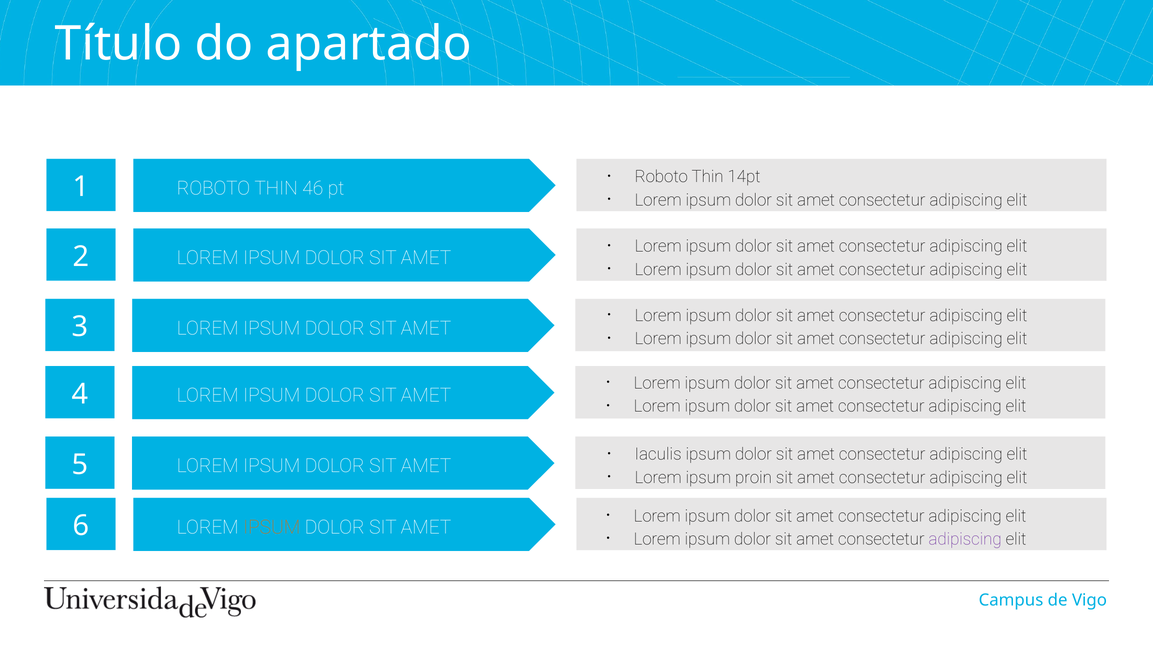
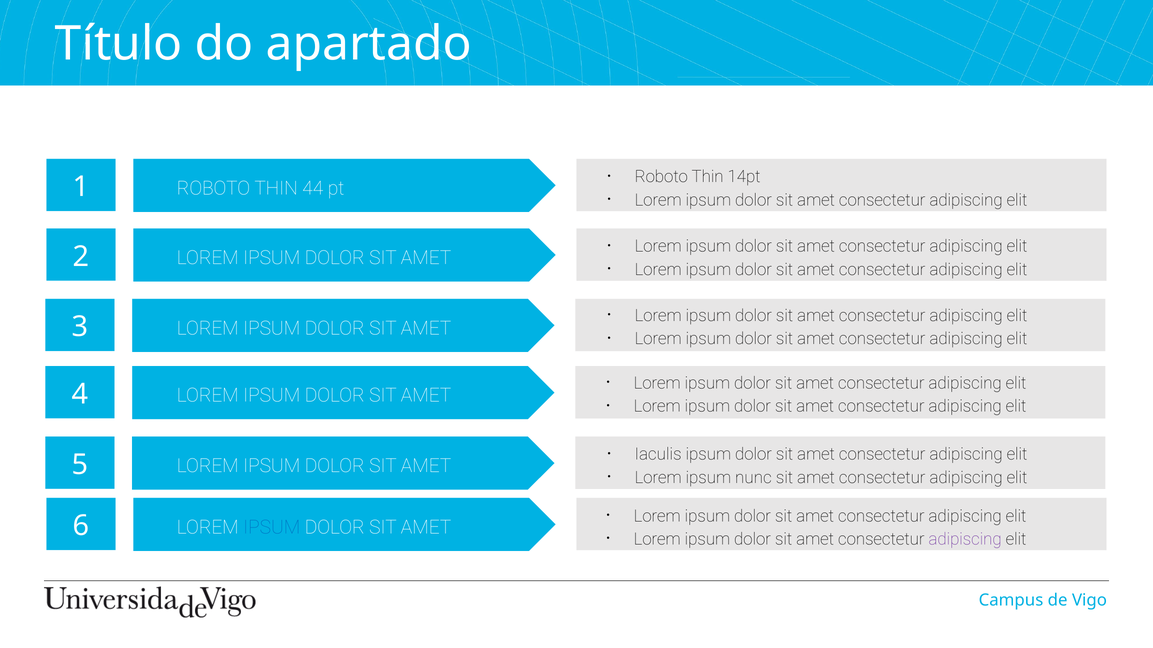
46: 46 -> 44 (313, 188)
proin: proin -> nunc (753, 478)
IPSUM colour: orange -> blue (272, 528)
